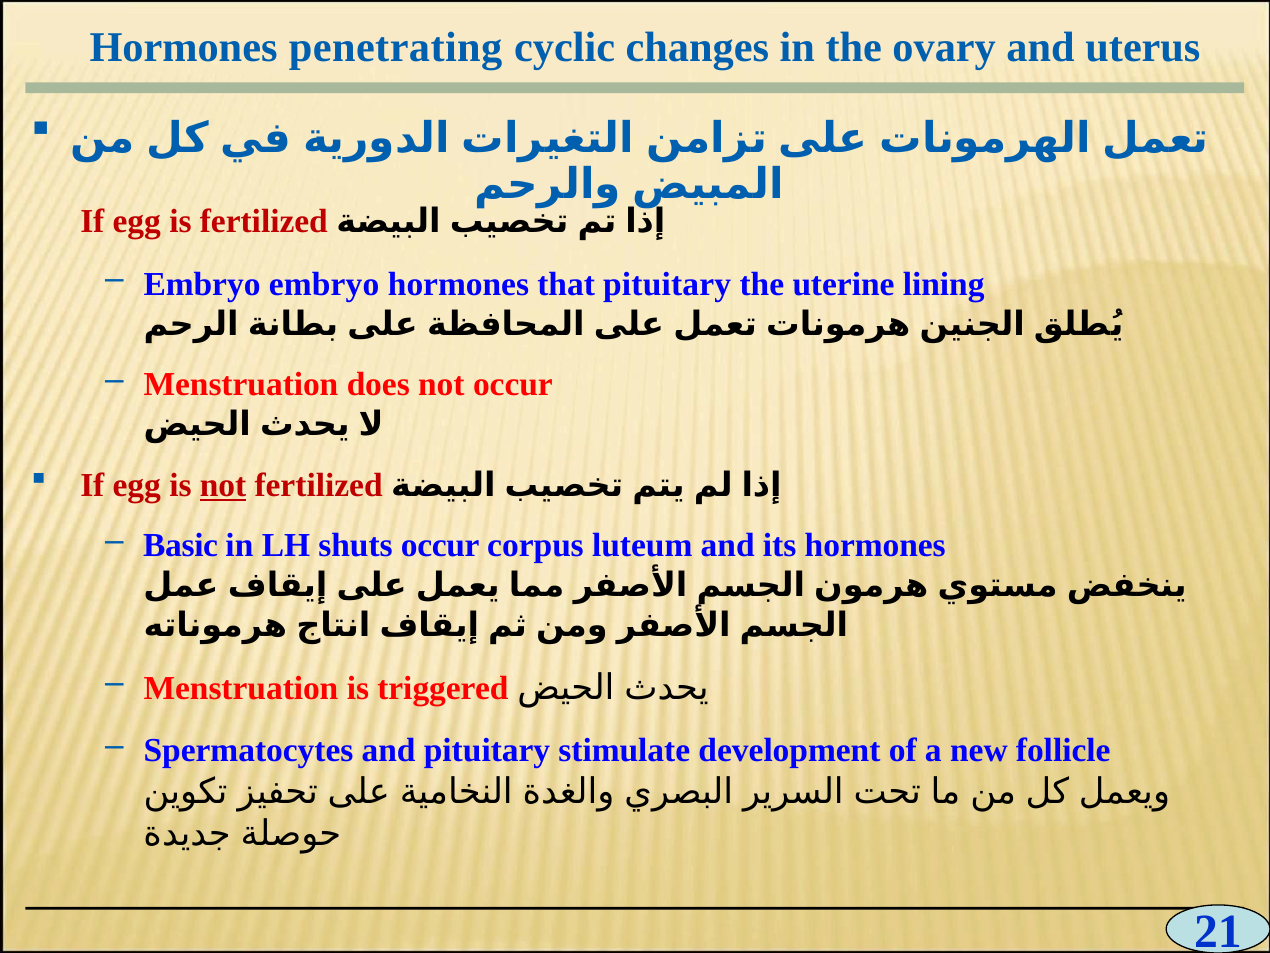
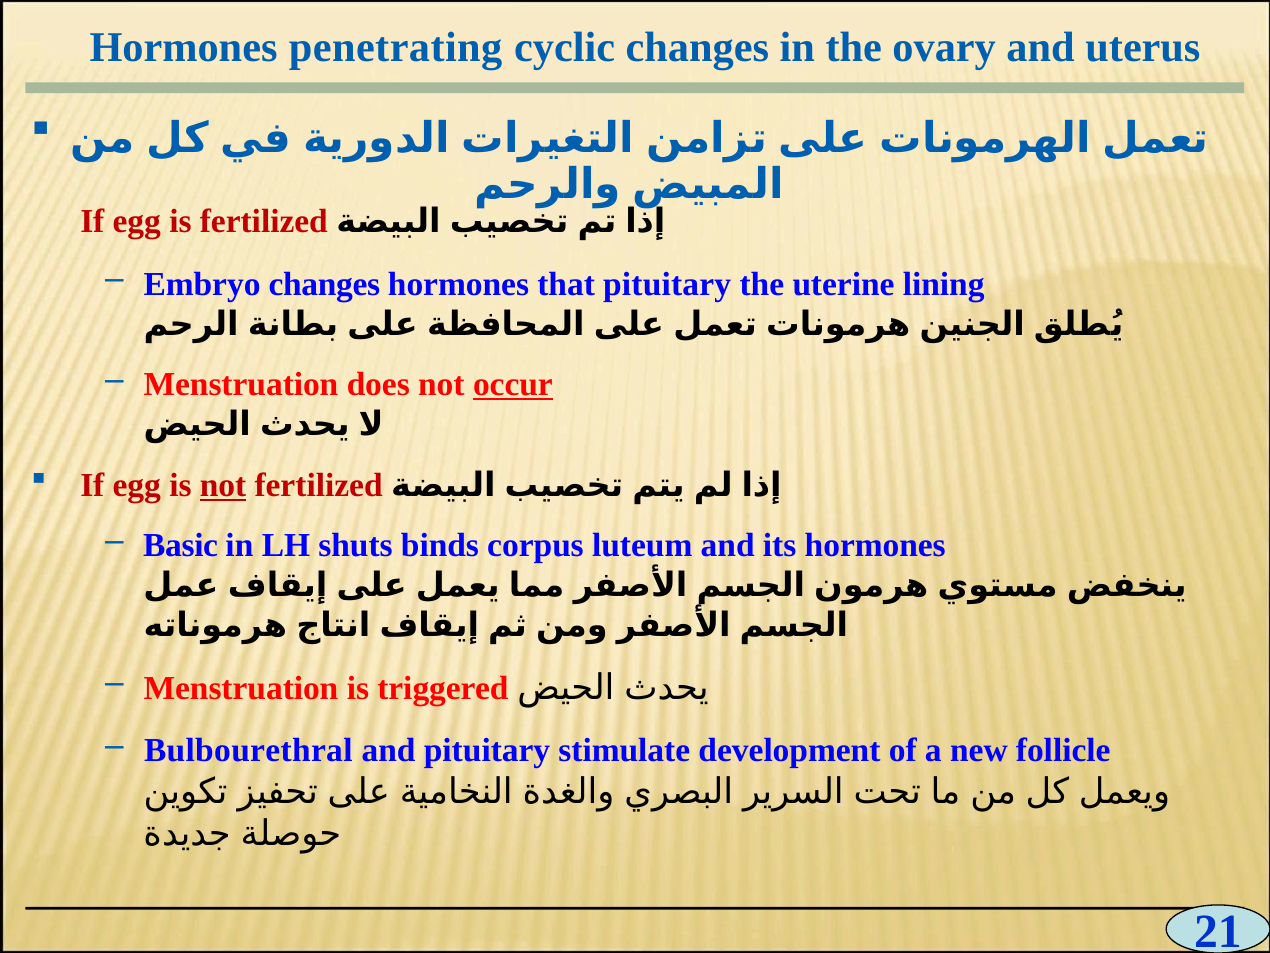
Embryo embryo: embryo -> changes (324, 284)
occur underline: none -> present (513, 384)
shuts occur: occur -> binds (440, 545)
Spermatocytes: Spermatocytes -> Bulbourethral (248, 750)
